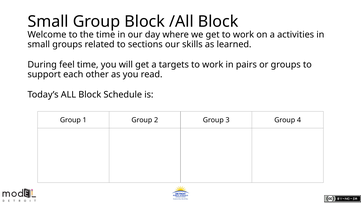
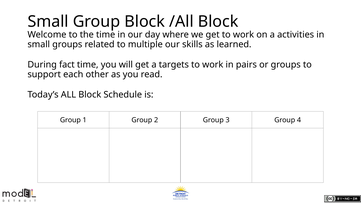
sections: sections -> multiple (145, 44)
feel: feel -> fact (67, 65)
